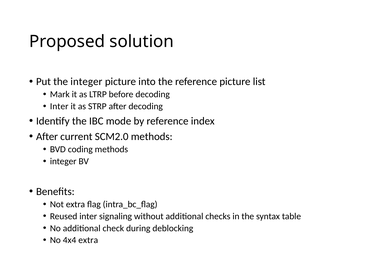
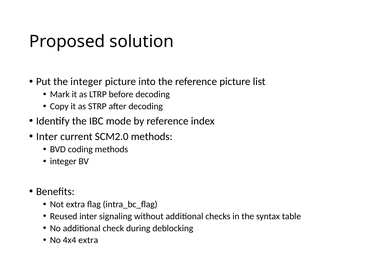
Inter: Inter -> Copy (59, 106)
After: After -> Inter (47, 136)
